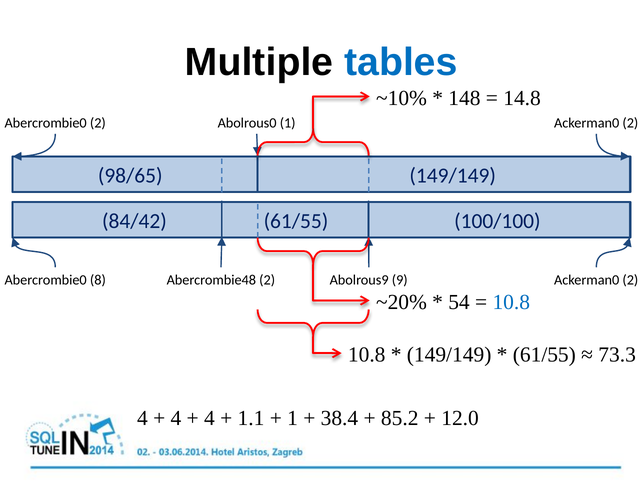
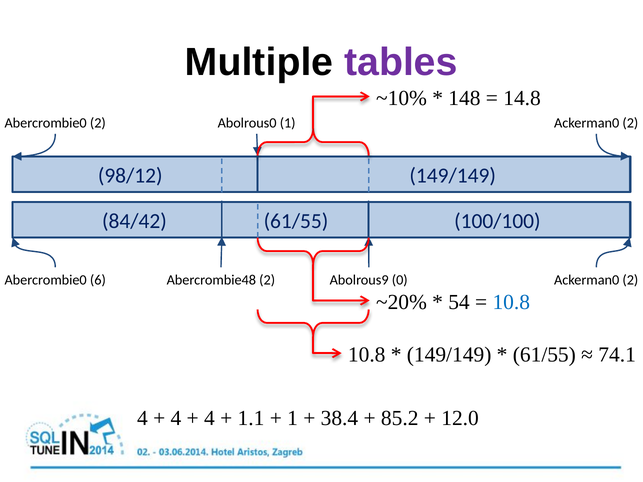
tables colour: blue -> purple (401, 62)
98/65: 98/65 -> 98/12 (130, 176)
8: 8 -> 6 (98, 280)
9: 9 -> 0 (400, 280)
73.3: 73.3 -> 74.1 (617, 355)
